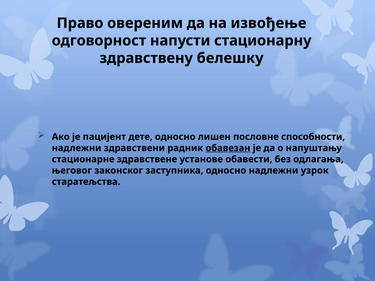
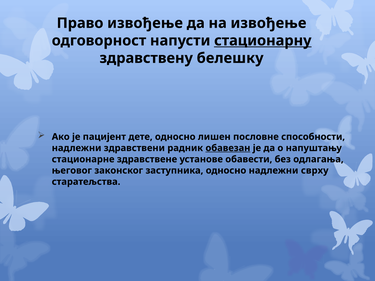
Право овереним: овереним -> извођење (145, 23)
стационарну underline: none -> present (263, 41)
узрок: узрок -> сврху (315, 171)
